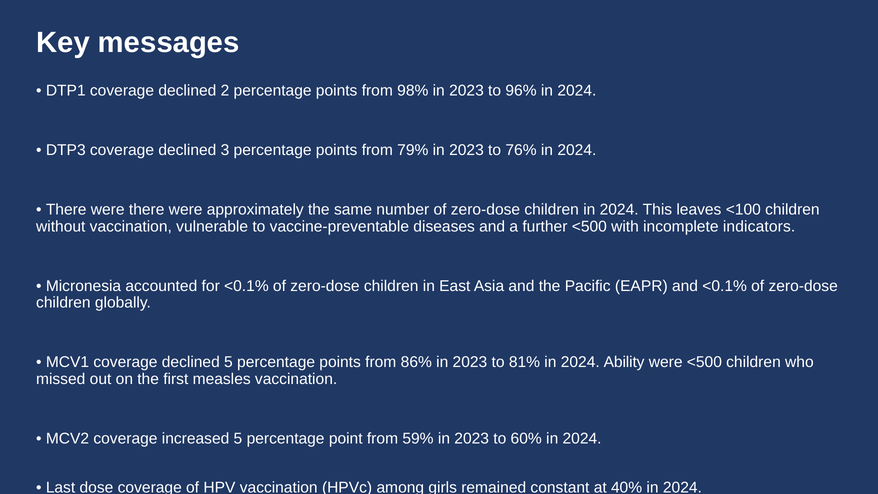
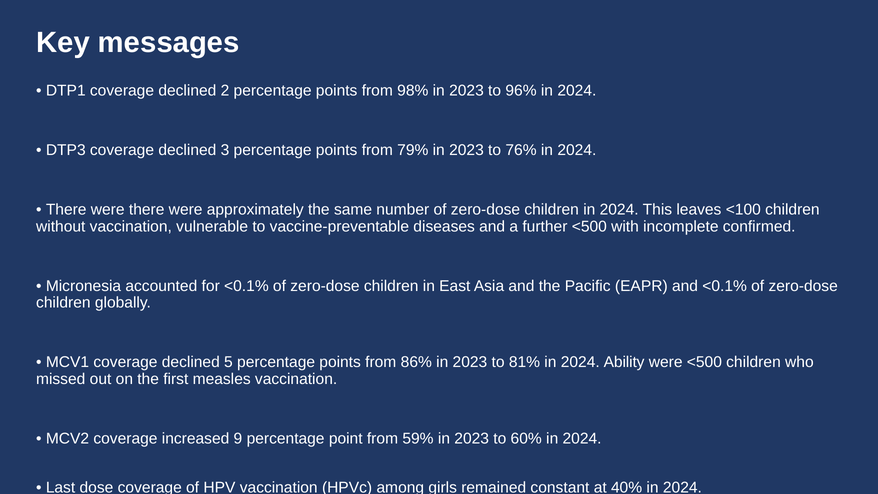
indicators: indicators -> confirmed (759, 226)
increased 5: 5 -> 9 (238, 439)
